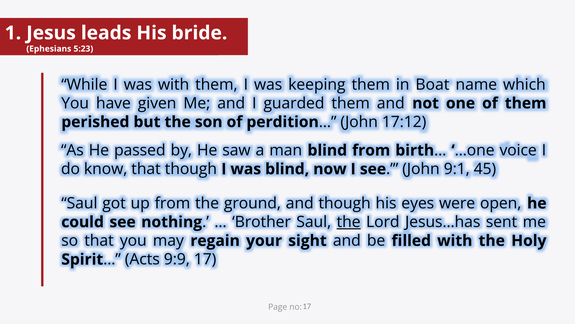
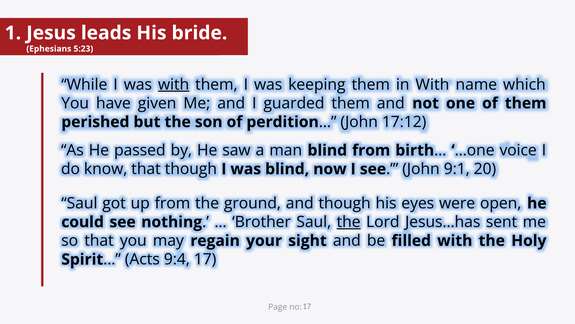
with underline: none -> present (174, 85)
in Boat: Boat -> With (432, 85)
45: 45 -> 20 (485, 169)
9:9: 9:9 -> 9:4 (177, 260)
